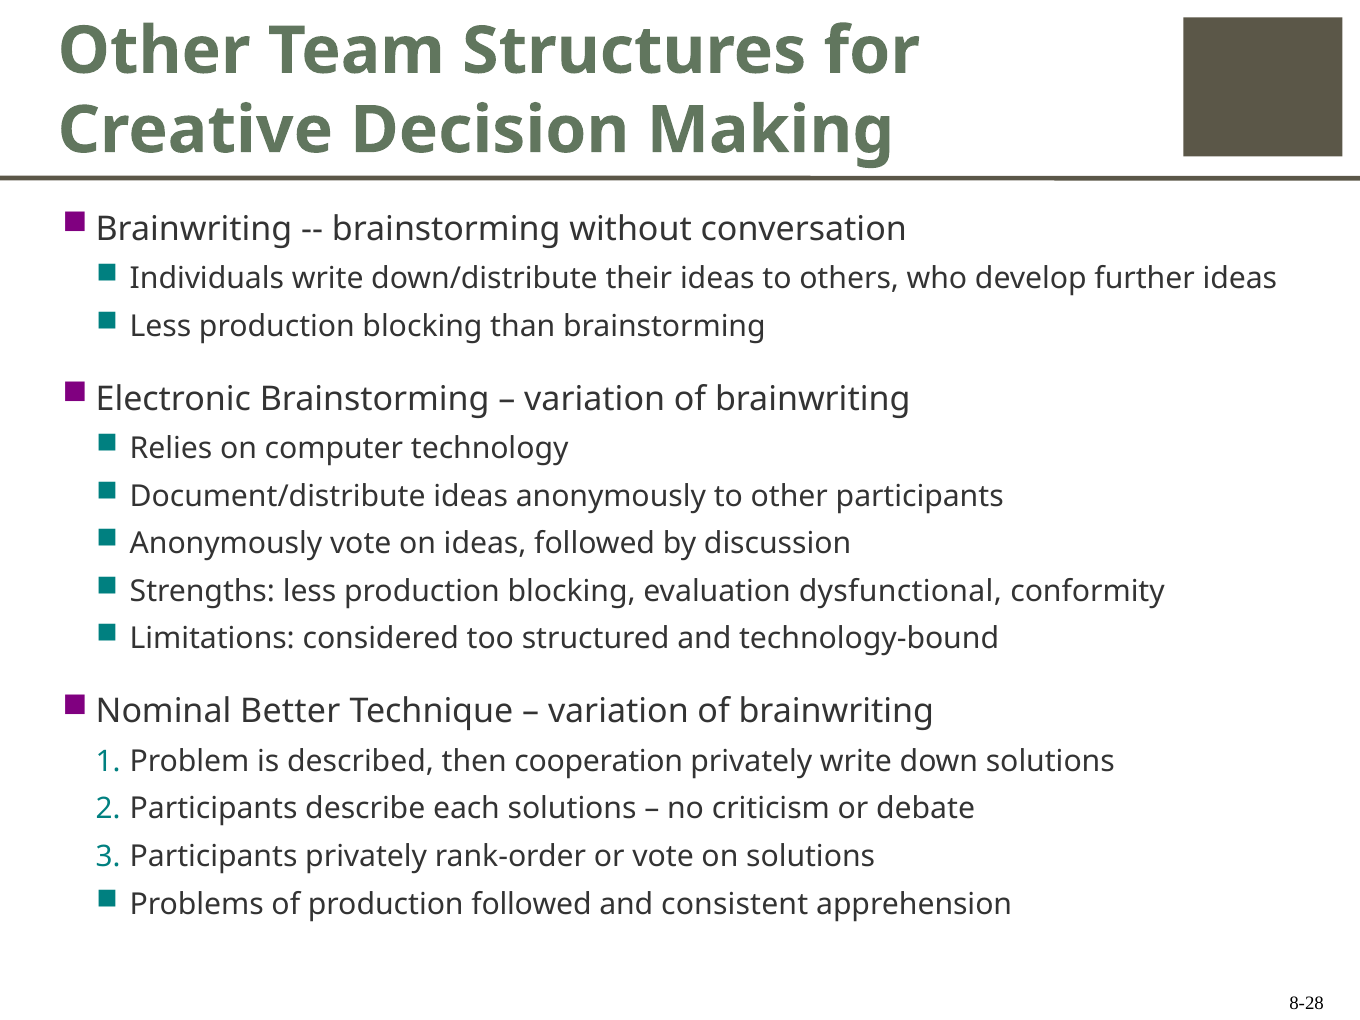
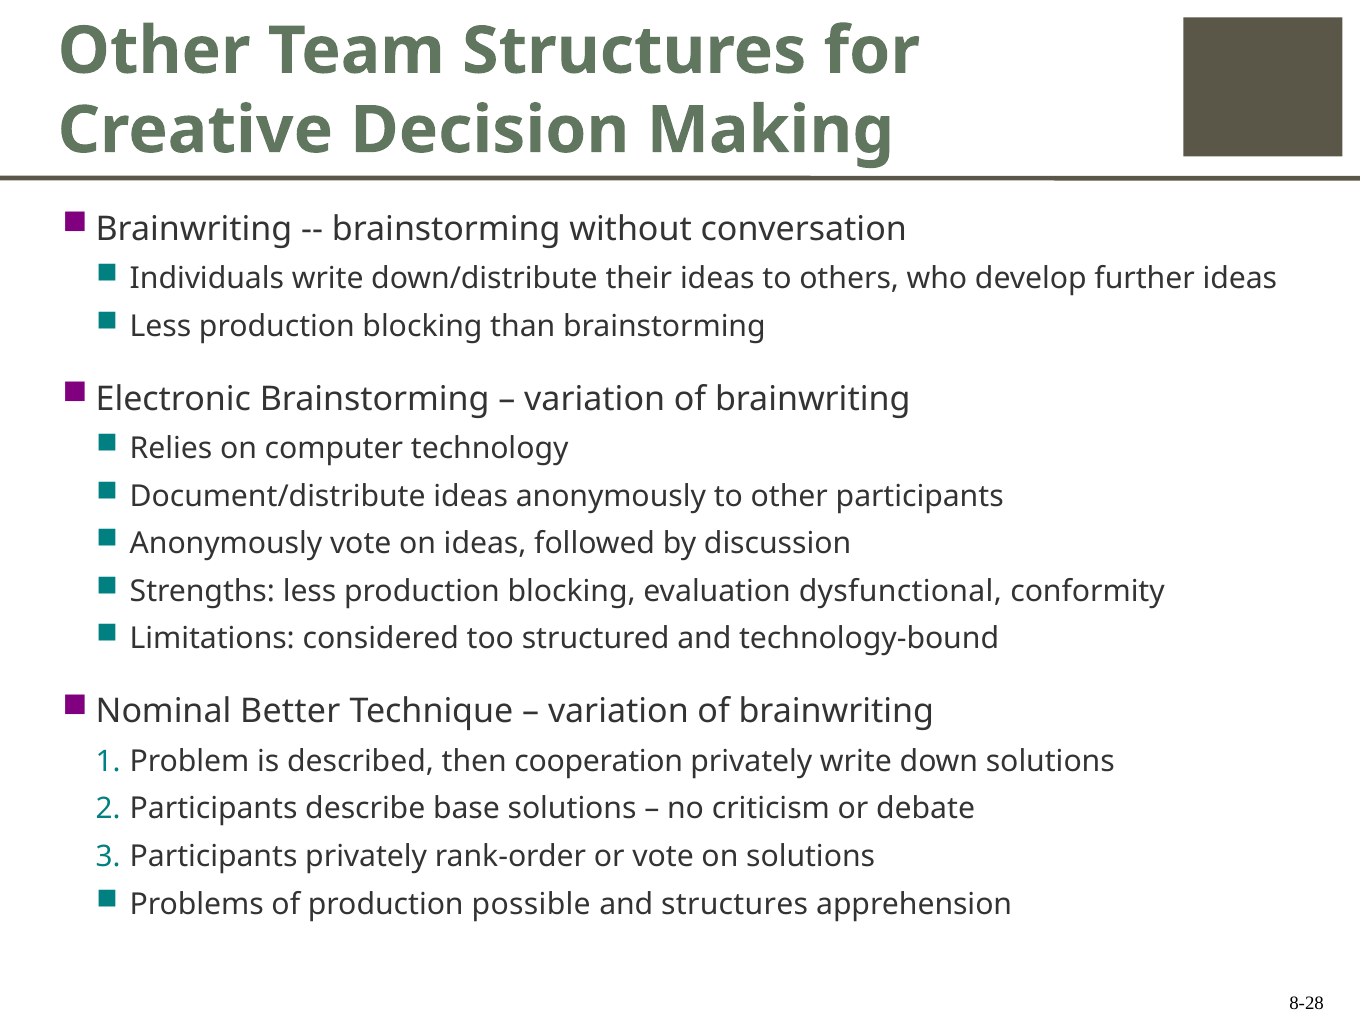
each: each -> base (467, 809)
production followed: followed -> possible (531, 904)
and consistent: consistent -> structures (735, 904)
